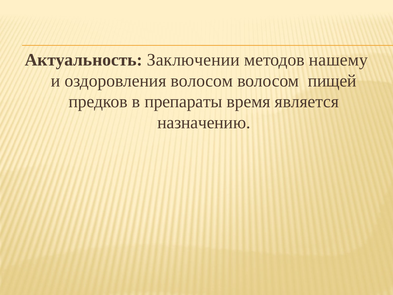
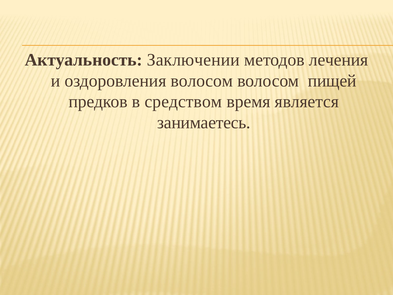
нашему: нашему -> лечения (338, 60)
препараты: препараты -> средством (183, 102)
назначению: назначению -> занимаетесь (204, 123)
